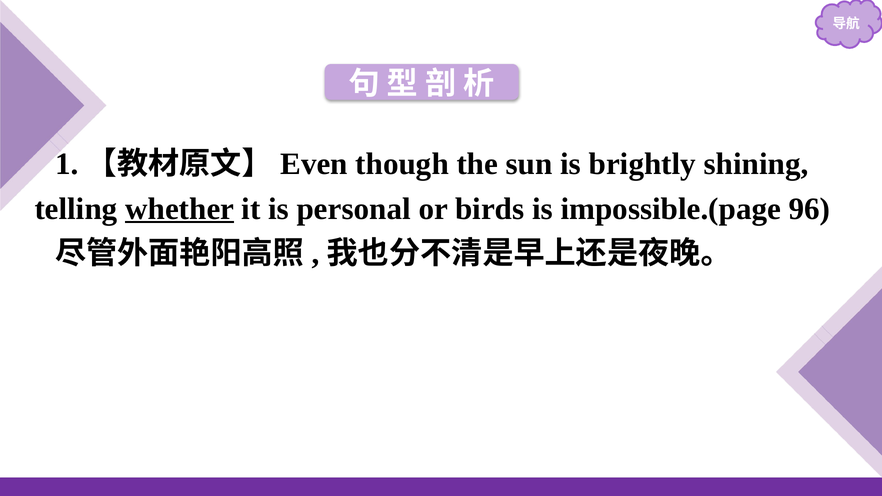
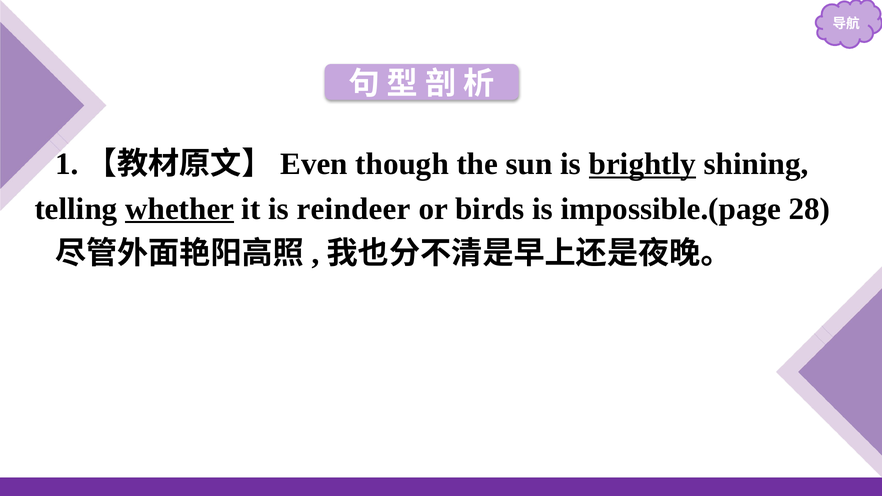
brightly underline: none -> present (642, 164)
personal: personal -> reindeer (354, 209)
96: 96 -> 28 (809, 209)
